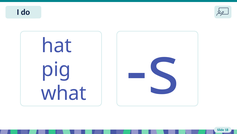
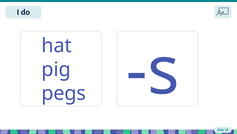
what: what -> pegs (64, 93)
